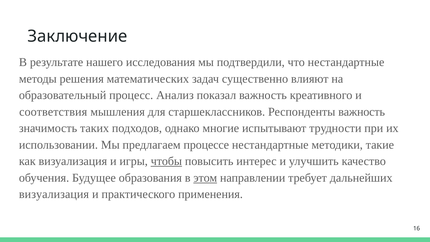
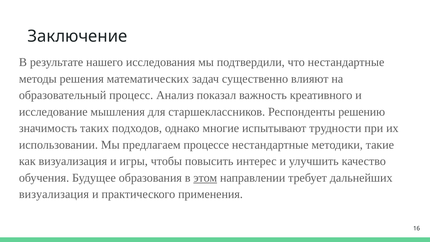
соответствия: соответствия -> исследование (53, 112)
Респонденты важность: важность -> решению (362, 112)
чтобы underline: present -> none (166, 161)
